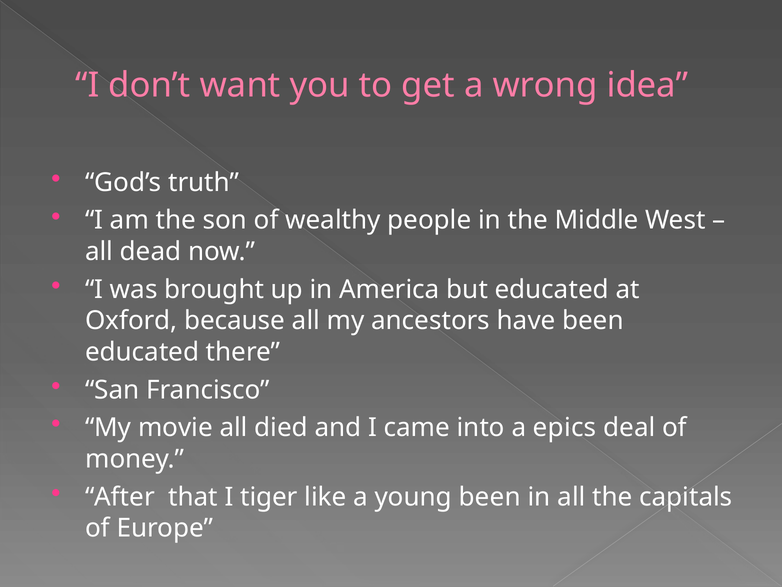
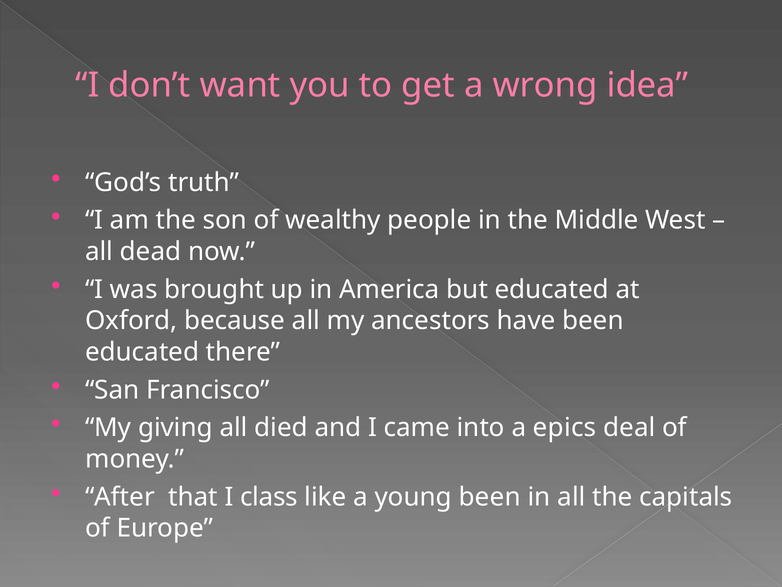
movie: movie -> giving (175, 427)
tiger: tiger -> class (269, 496)
